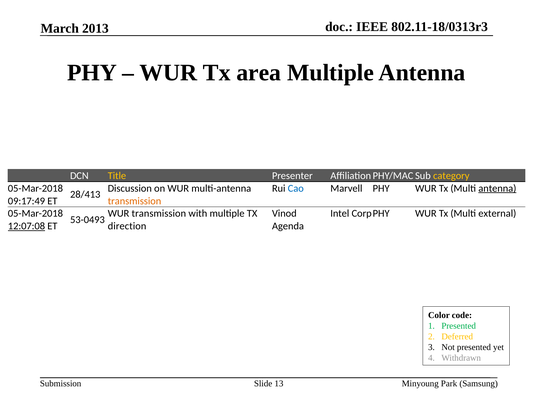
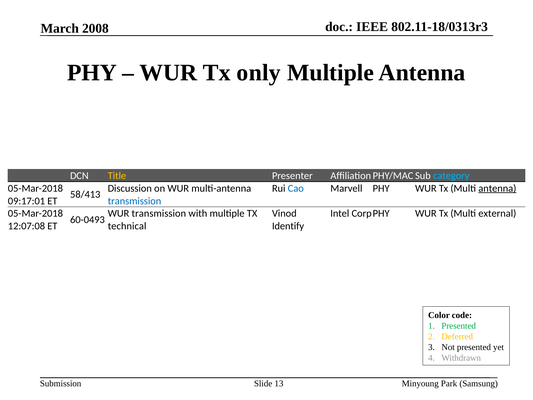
2013: 2013 -> 2008 (95, 28)
area: area -> only (259, 73)
category colour: yellow -> light blue (451, 175)
28/413: 28/413 -> 58/413 (85, 194)
09:17:49: 09:17:49 -> 09:17:01 (26, 201)
transmission colour: orange -> blue (134, 201)
53-0493: 53-0493 -> 60-0493 (87, 220)
12:07:08 underline: present -> none (26, 226)
direction: direction -> technical (127, 226)
Agenda: Agenda -> Identify (288, 226)
